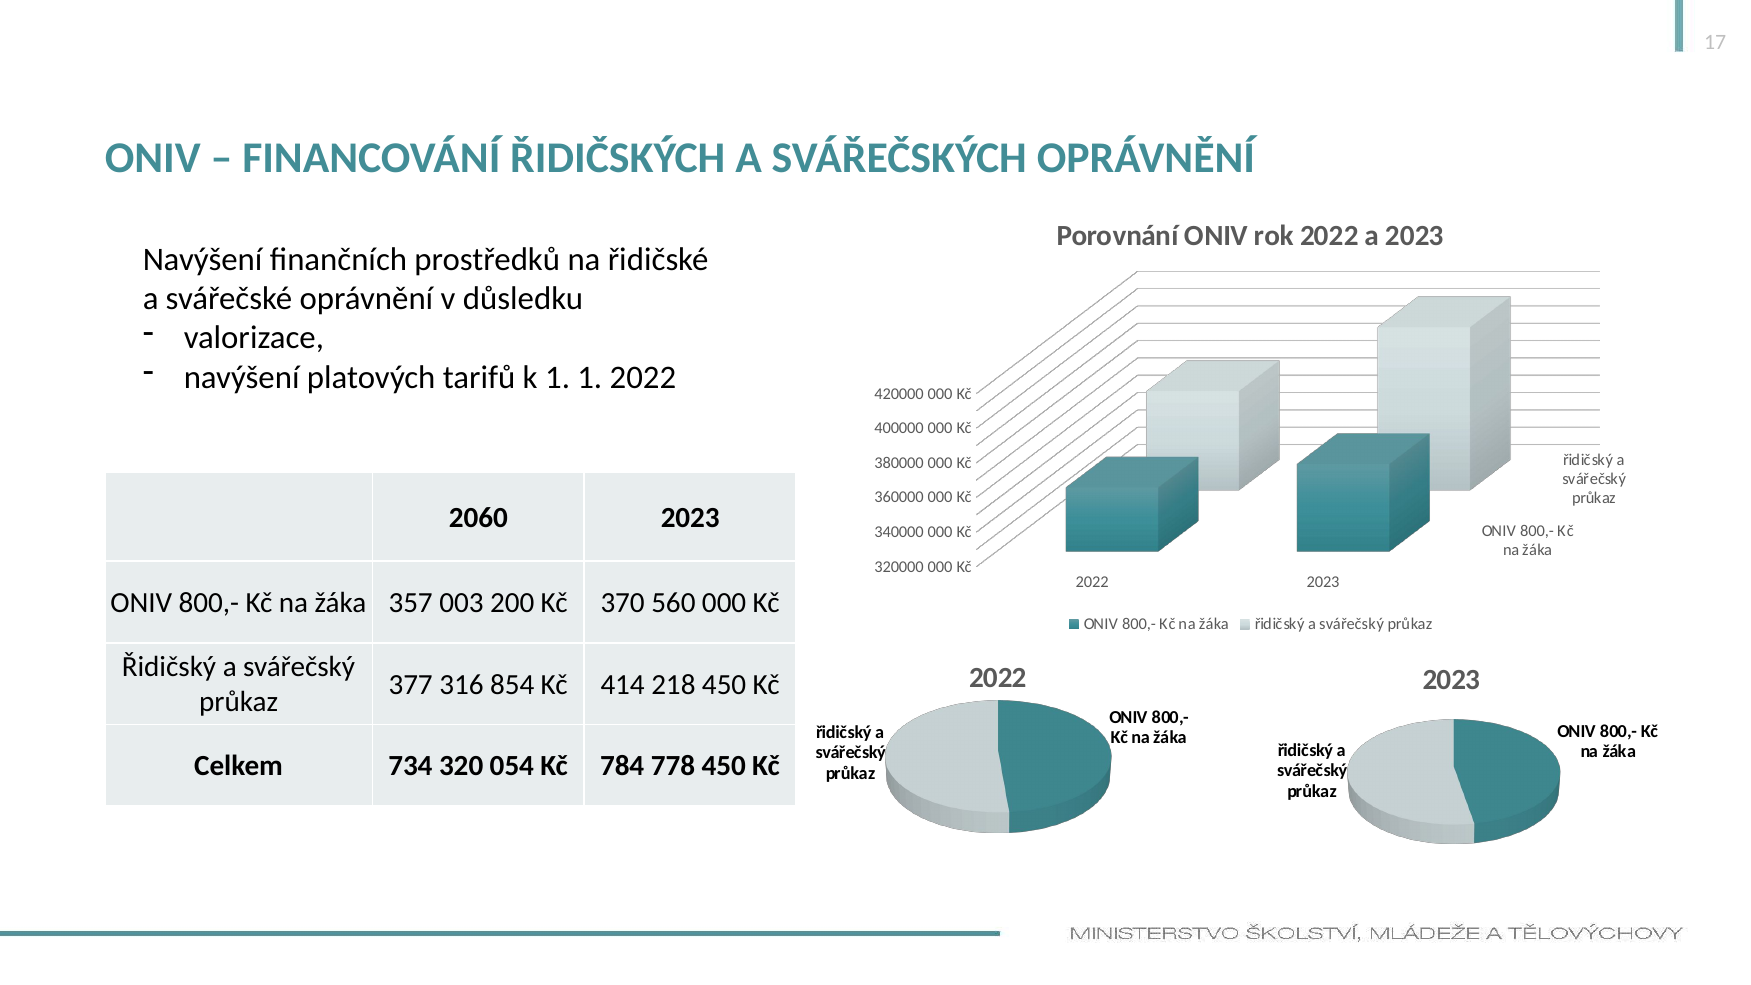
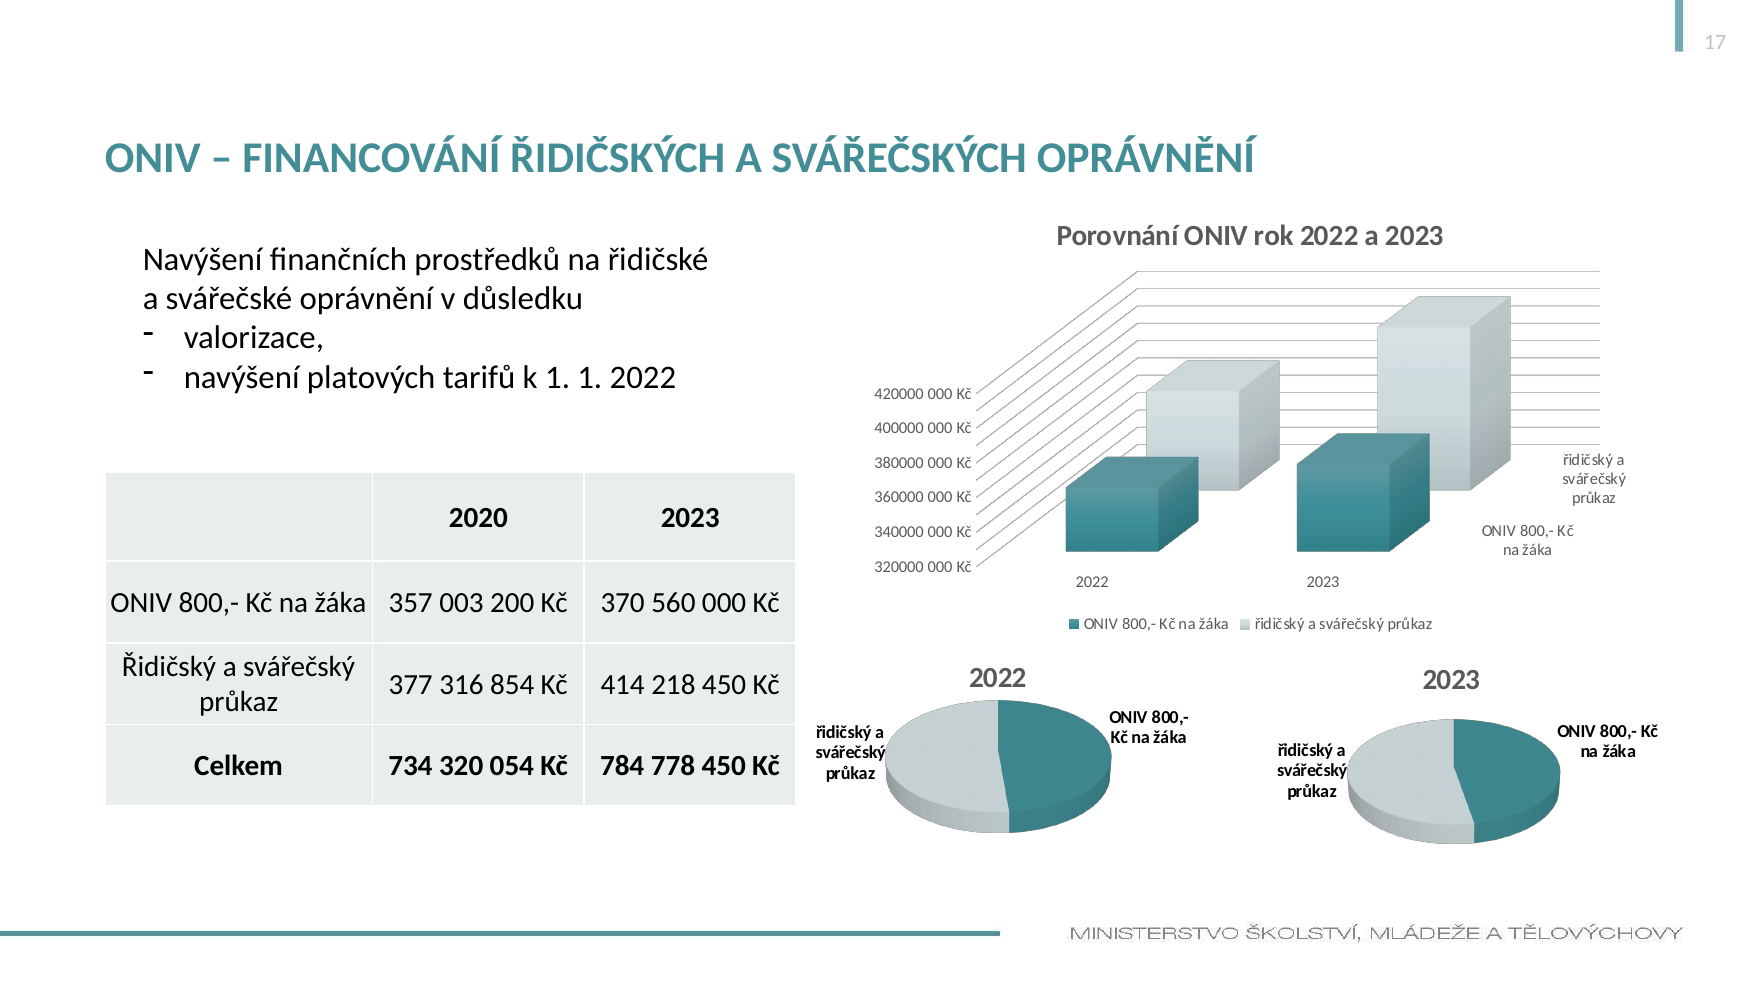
2060: 2060 -> 2020 (478, 518)
